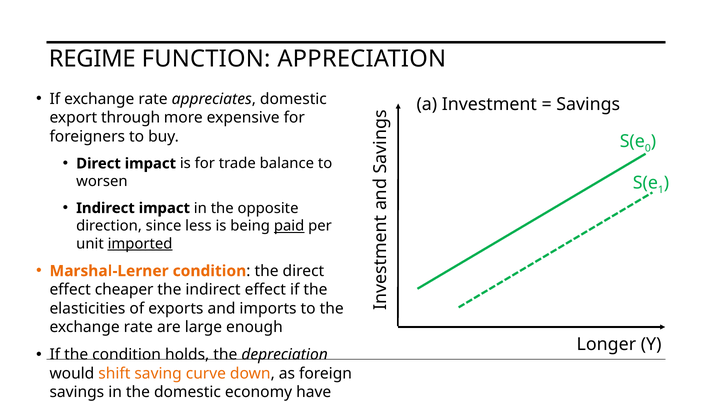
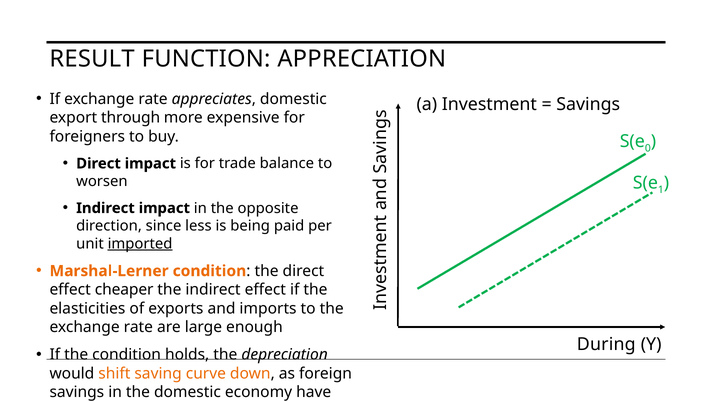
REGIME: REGIME -> RESULT (92, 59)
paid underline: present -> none (289, 226)
Longer: Longer -> During (606, 344)
